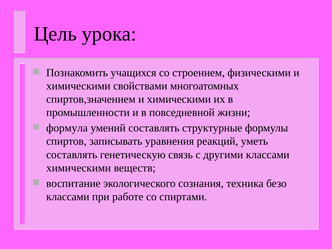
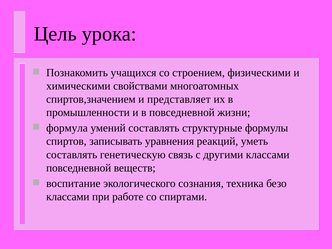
спиртов,значением и химическими: химическими -> представляет (179, 99)
химическими: химическими -> повседневной (79, 168)
